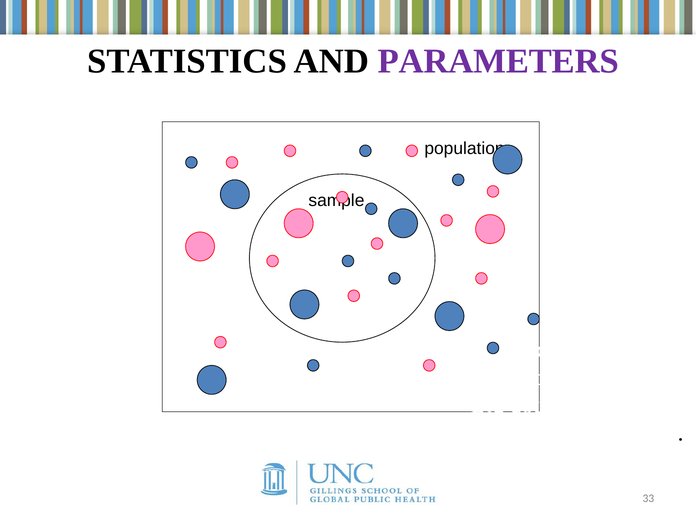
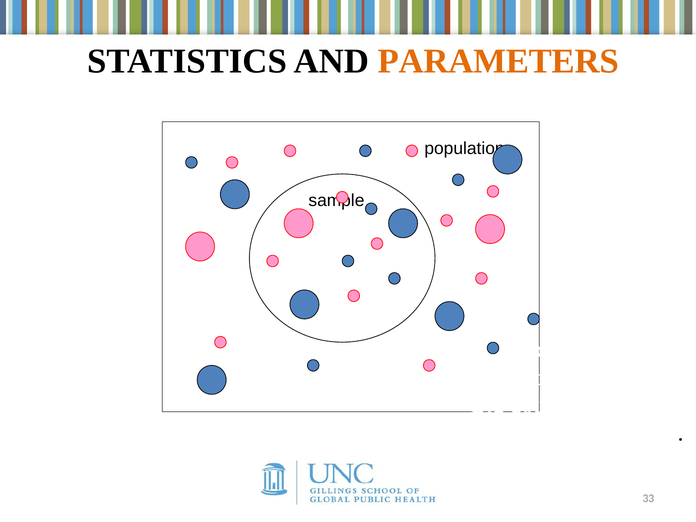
PARAMETERS colour: purple -> orange (498, 62)
